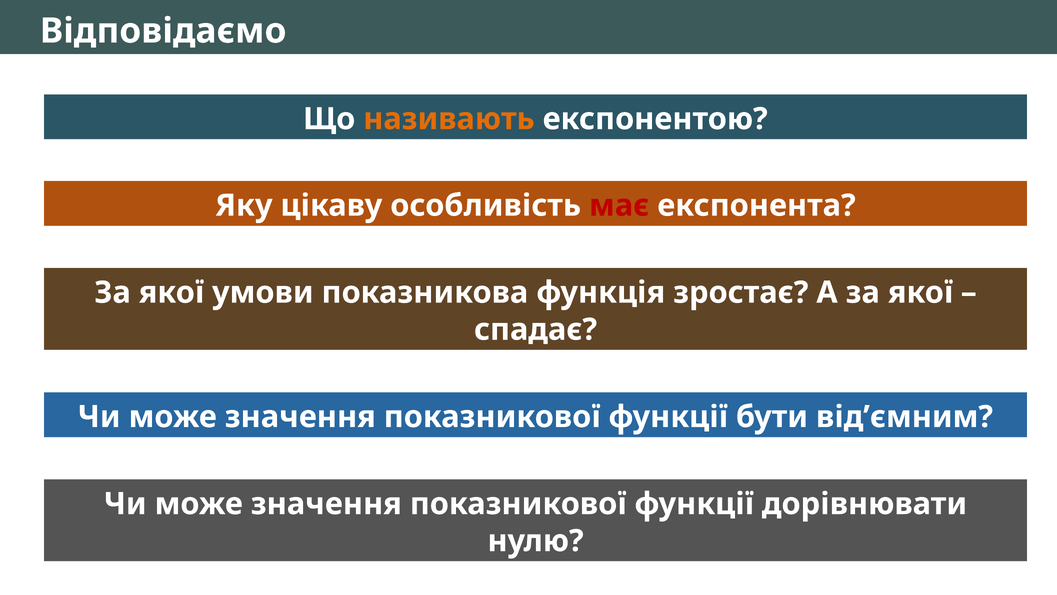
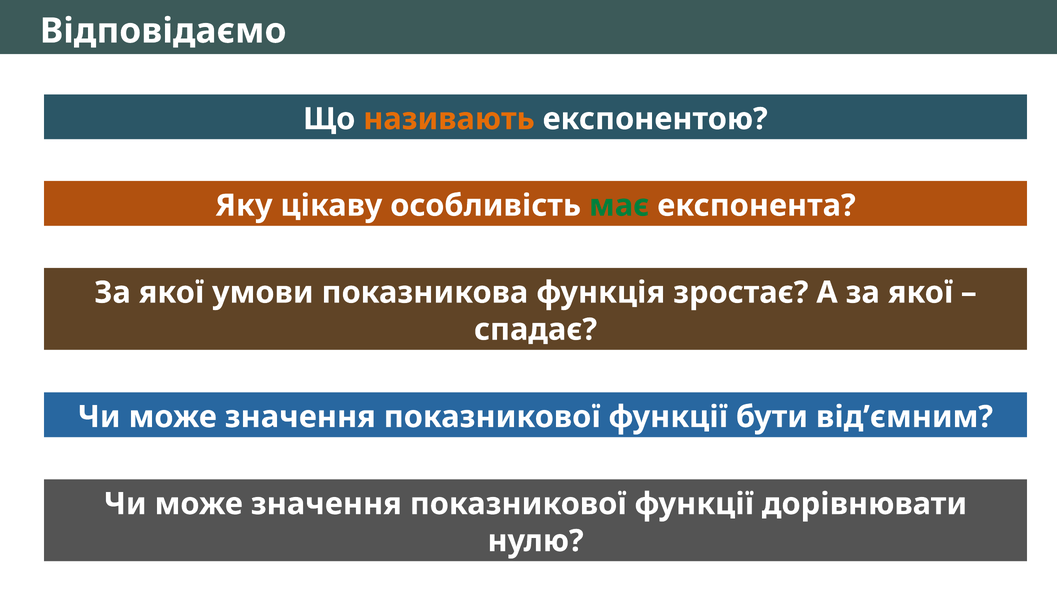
має colour: red -> green (619, 205)
